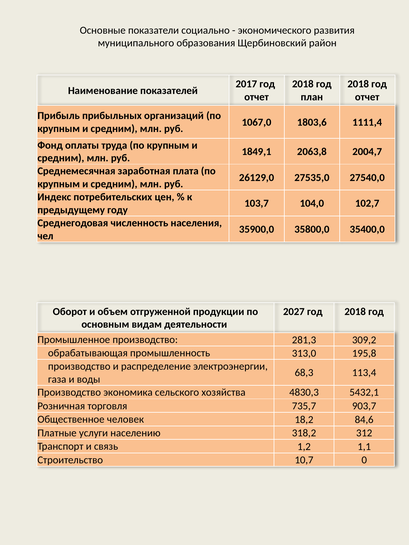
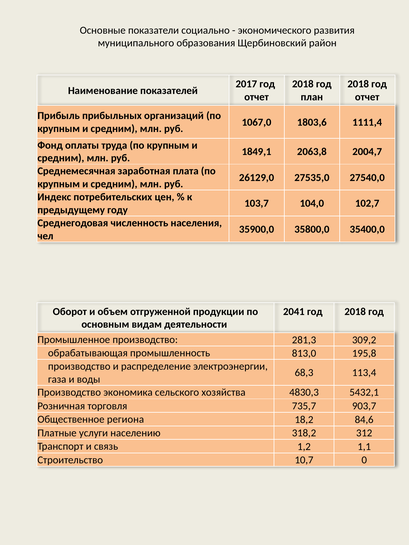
2027: 2027 -> 2041 (294, 312)
313,0: 313,0 -> 813,0 (304, 353)
человек: человек -> региона (125, 420)
